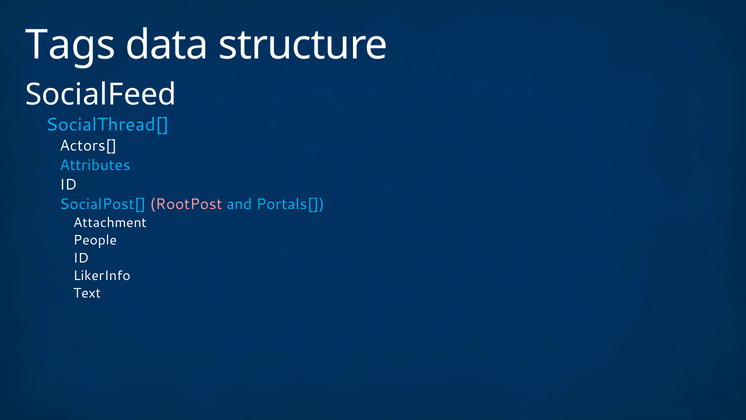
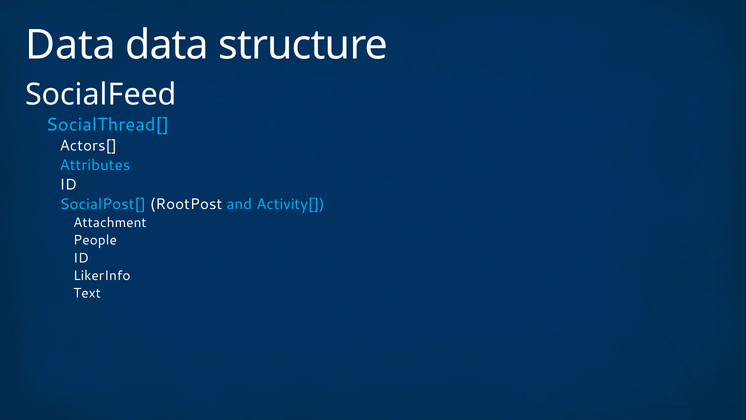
Tags: Tags -> Data (71, 45)
RootPost colour: pink -> white (186, 204)
Portals[: Portals[ -> Activity[ (290, 204)
